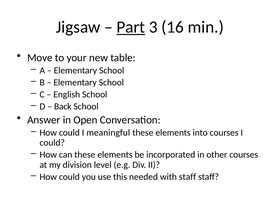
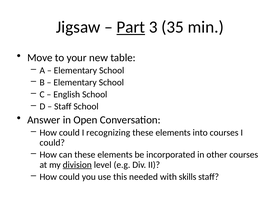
16: 16 -> 35 (173, 27)
Back: Back -> Staff (63, 106)
meaningful: meaningful -> recognizing (108, 133)
division underline: none -> present (77, 165)
with staff: staff -> skills (188, 177)
